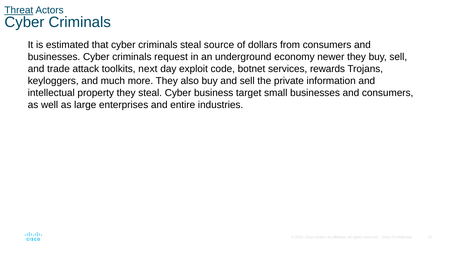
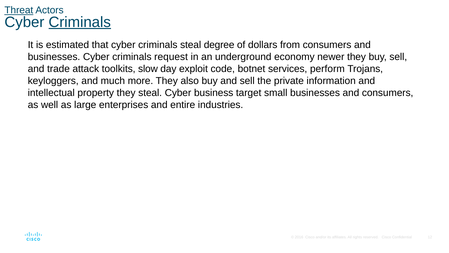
Criminals underline: none -> present (80, 22)
source: source -> degree (219, 45)
next: next -> slow (148, 69)
rewards: rewards -> perform (327, 69)
